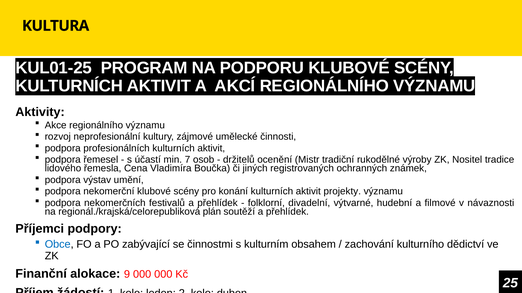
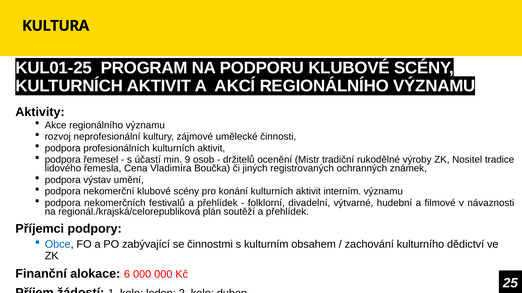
7: 7 -> 9 (188, 160)
projekty: projekty -> interním (342, 192)
9: 9 -> 6 (127, 275)
